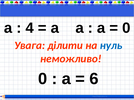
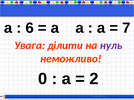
4: 4 -> 6 (30, 28)
0: 0 -> 7 (126, 28)
нуль colour: blue -> purple (111, 46)
6: 6 -> 2 (94, 79)
